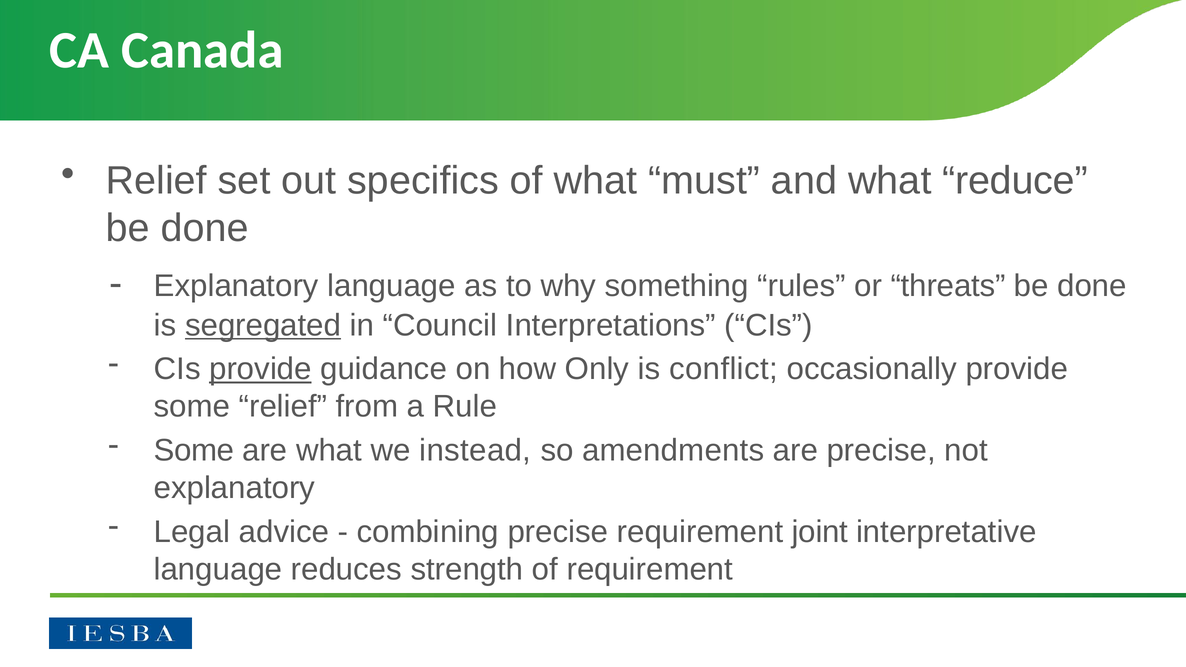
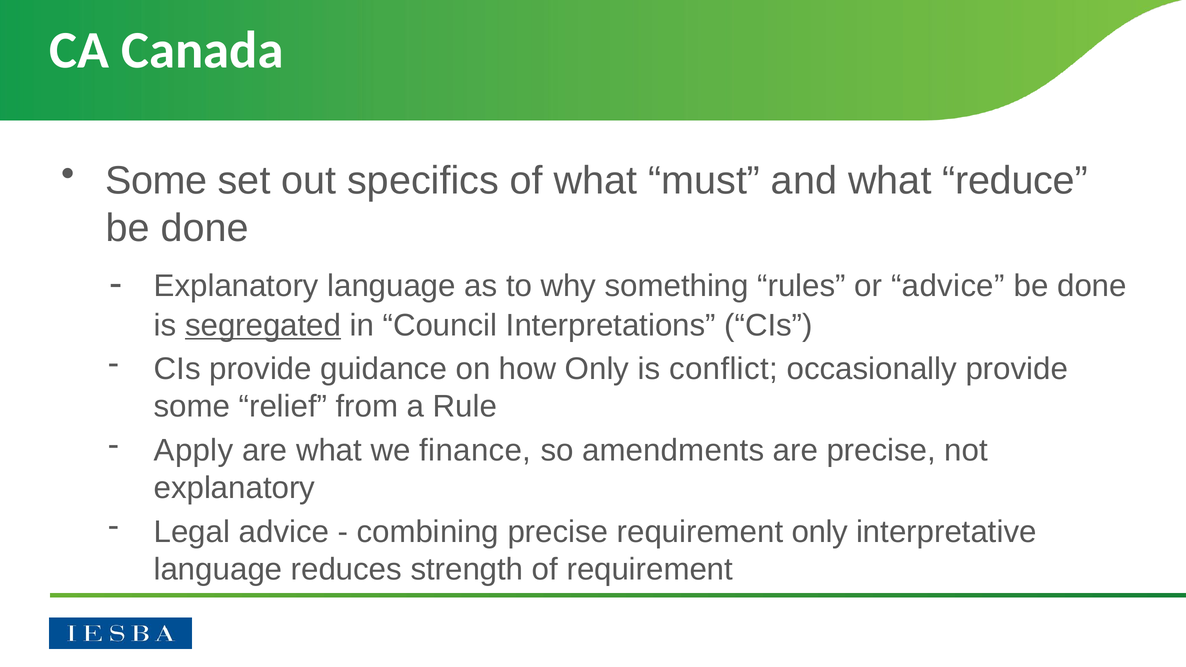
Relief: Relief -> Some (156, 181)
or threats: threats -> advice (948, 286)
provide underline: present -> none (260, 369)
Some: Some -> Apply (194, 450)
instead: instead -> finance (475, 450)
requirement joint: joint -> only (820, 532)
